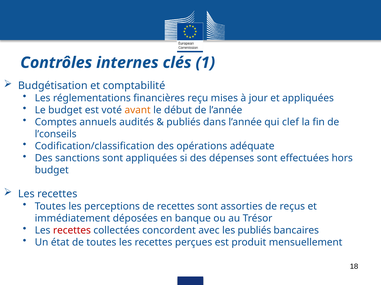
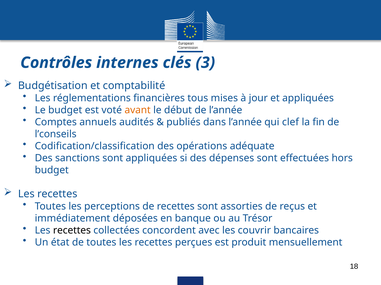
1: 1 -> 3 (205, 63)
reçu: reçu -> tous (198, 98)
recettes colour: red -> black (72, 231)
les publiés: publiés -> couvrir (254, 231)
